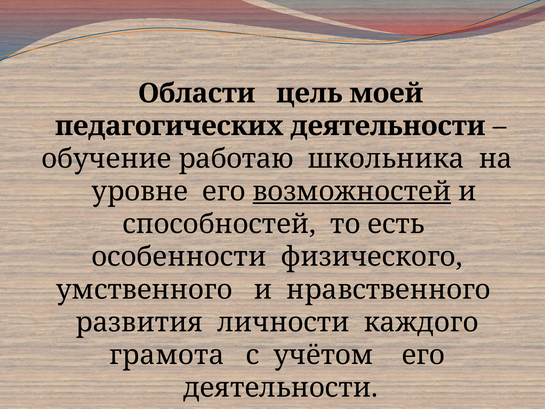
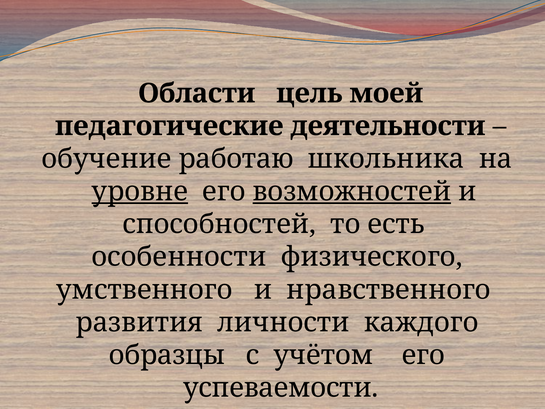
педагогических: педагогических -> педагогические (169, 126)
уровне underline: none -> present (140, 191)
грамота: грамота -> образцы (167, 355)
деятельности: деятельности -> успеваемости (281, 388)
